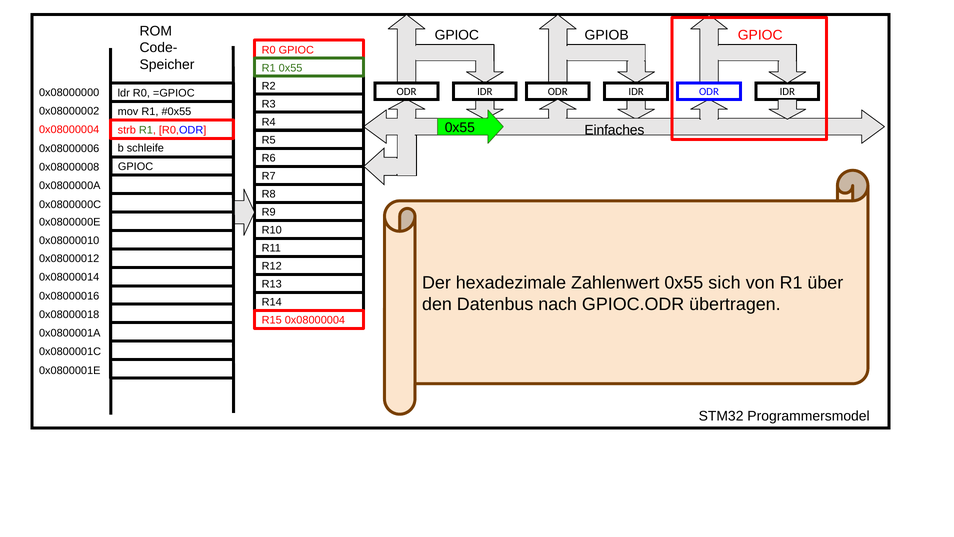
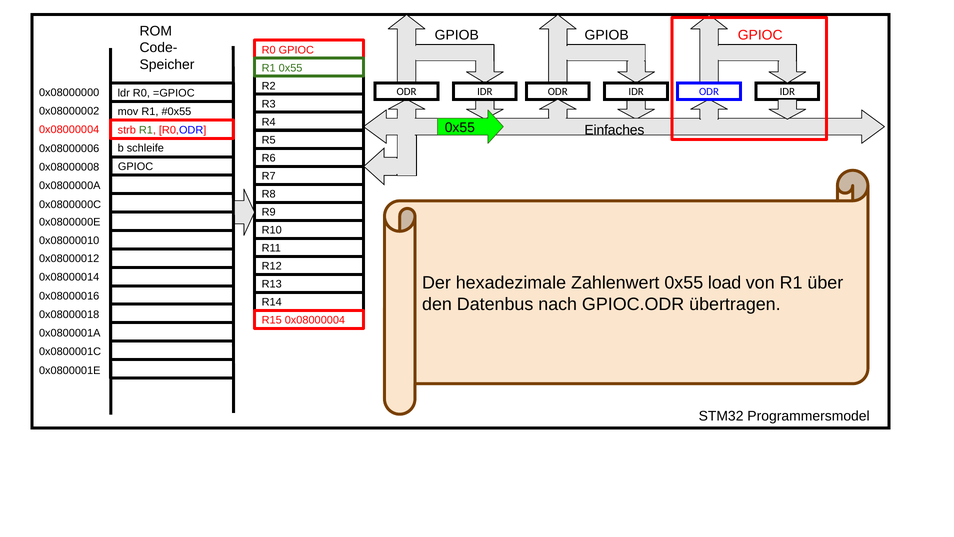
GPIOC: GPIOC -> GPIOB (457, 35)
sich: sich -> load (725, 283)
